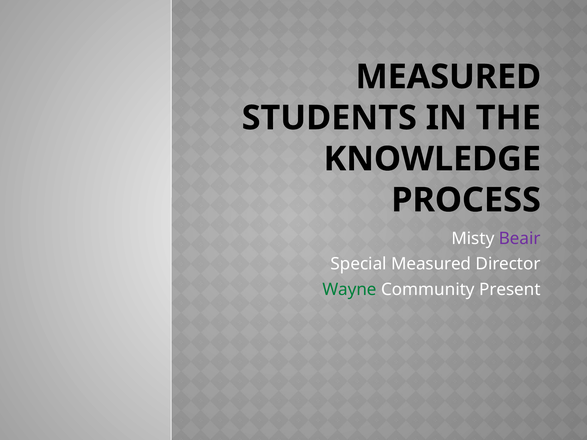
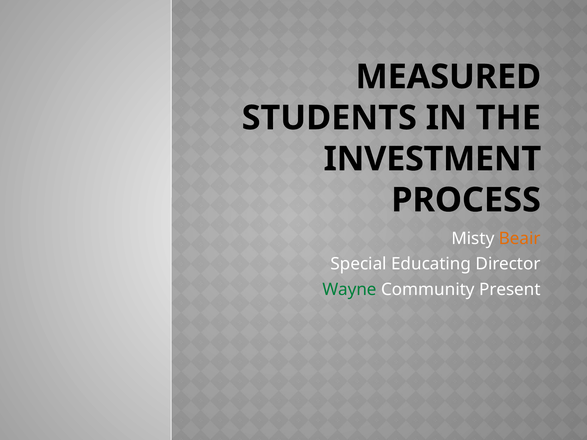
KNOWLEDGE: KNOWLEDGE -> INVESTMENT (432, 159)
Beair colour: purple -> orange (520, 239)
Special Measured: Measured -> Educating (431, 264)
